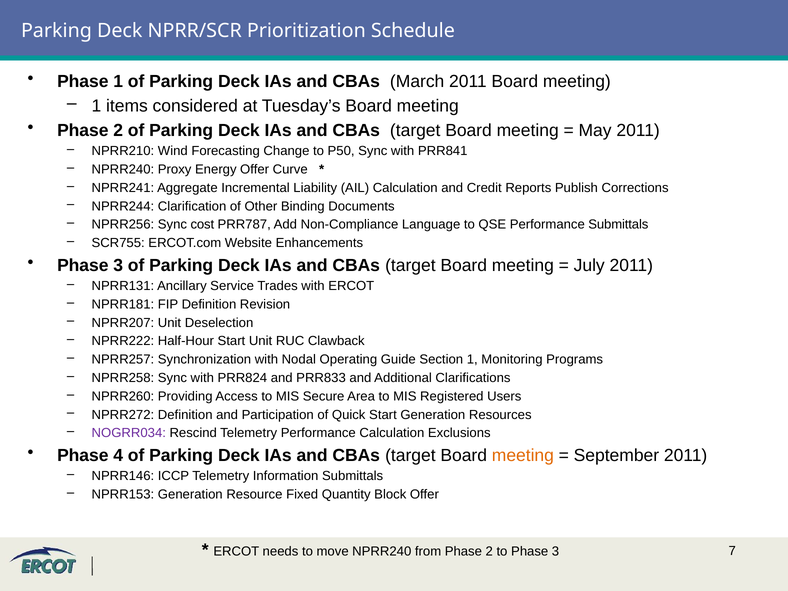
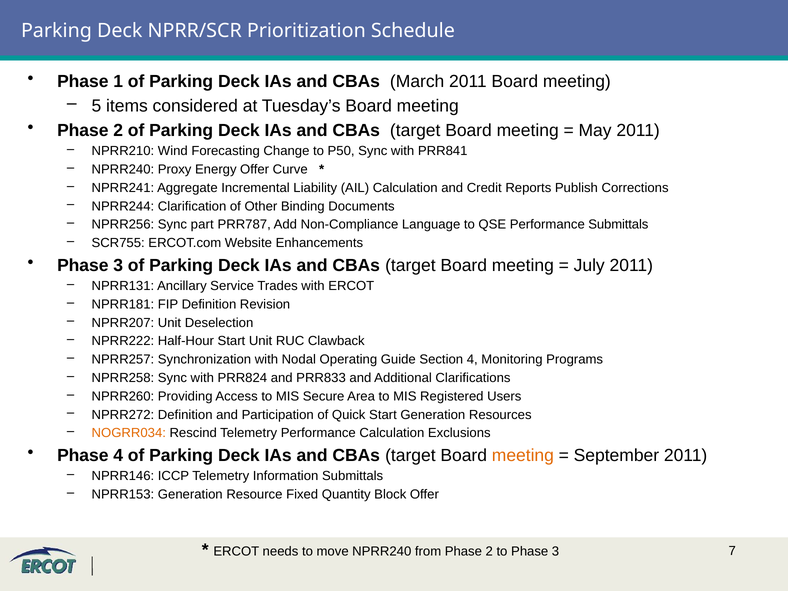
1: 1 -> 5 (96, 106)
cost: cost -> part (202, 225)
Section 1: 1 -> 4 (472, 360)
NOGRR034 colour: purple -> orange (129, 433)
